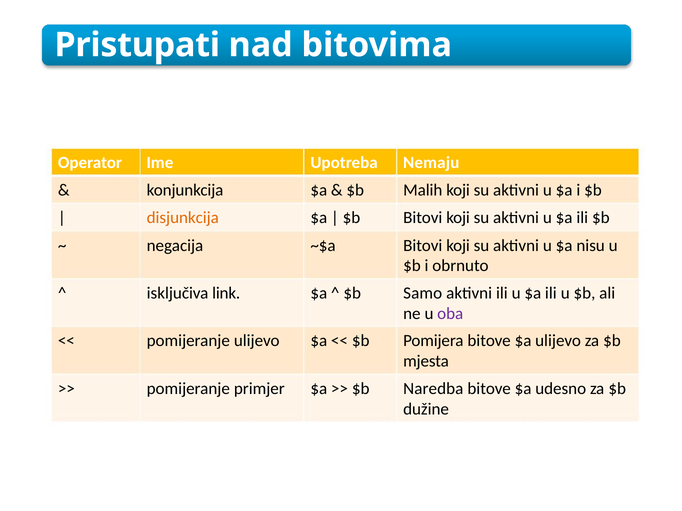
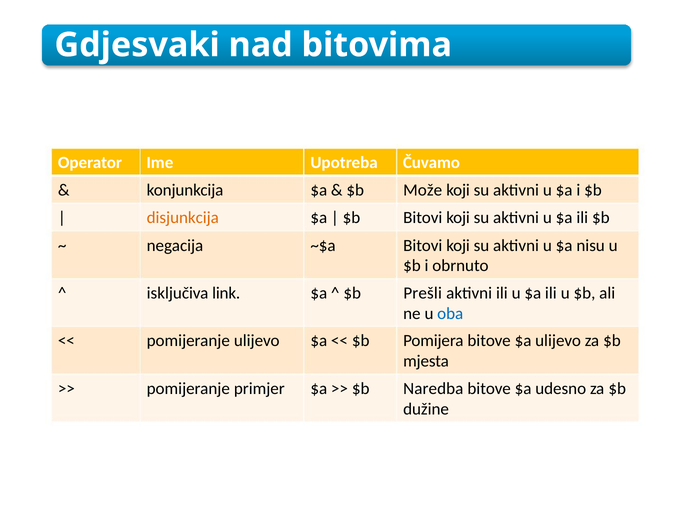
Pristupati: Pristupati -> Gdjesvaki (137, 45)
Nemaju: Nemaju -> Čuvamo (431, 163)
Malih: Malih -> Može (423, 190)
Samo: Samo -> Prešli (423, 293)
oba colour: purple -> blue (450, 314)
